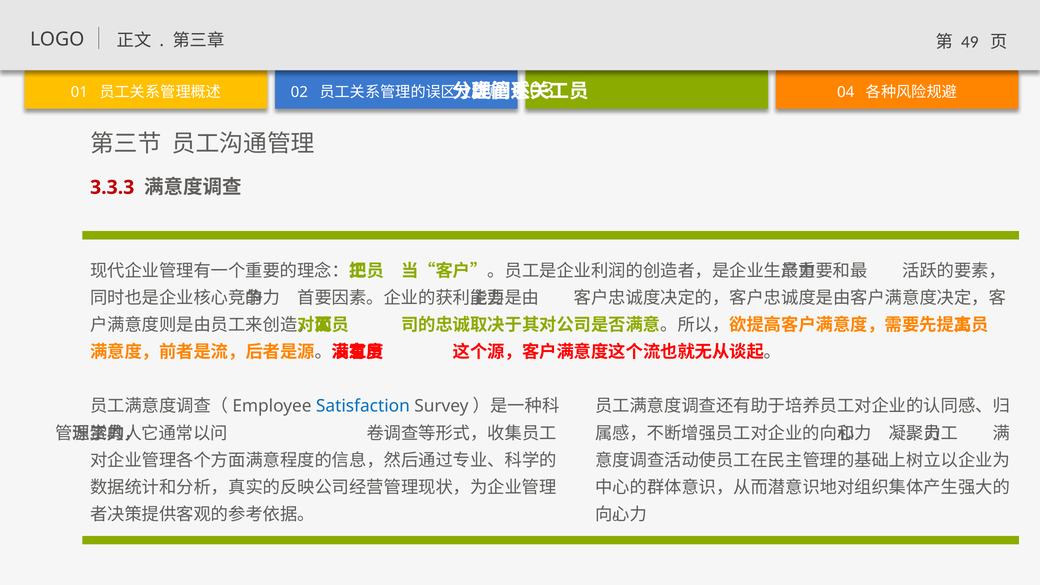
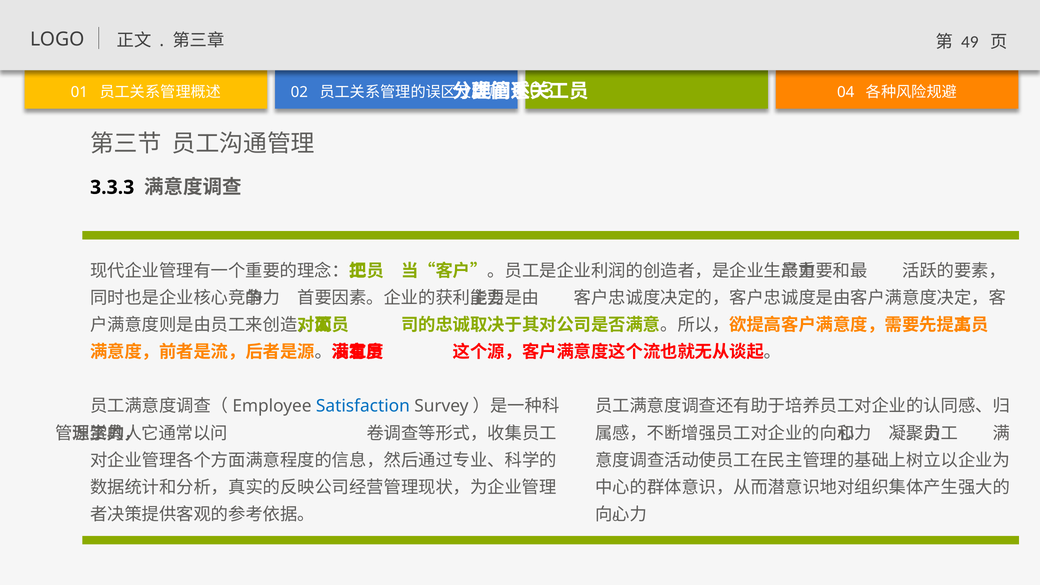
3.3.3 colour: red -> black (112, 187)
